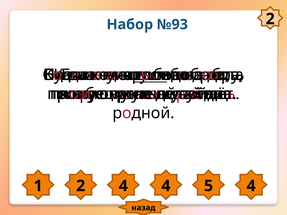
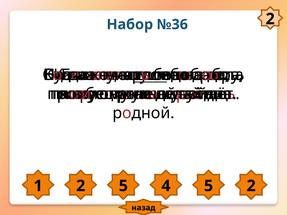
№93: №93 -> №36 (172, 24)
2 4: 4 -> 5 (123, 186)
5 4: 4 -> 2 (251, 186)
